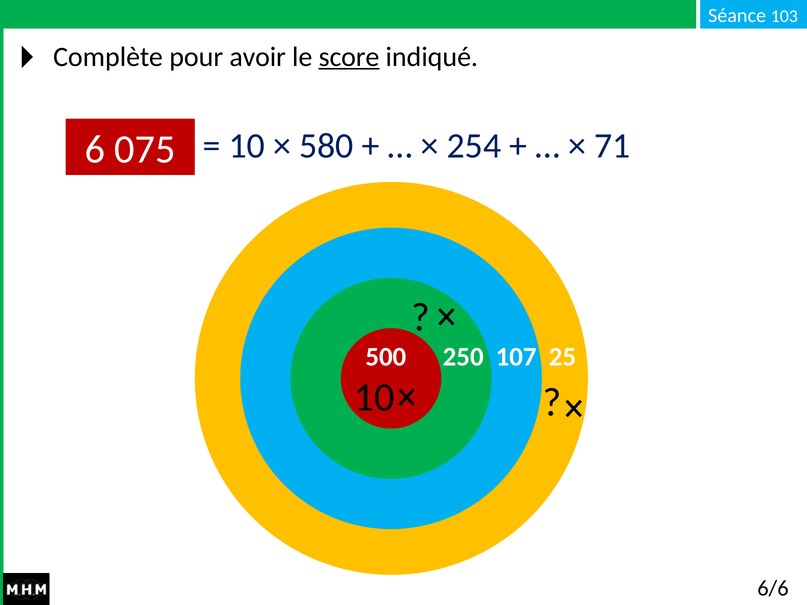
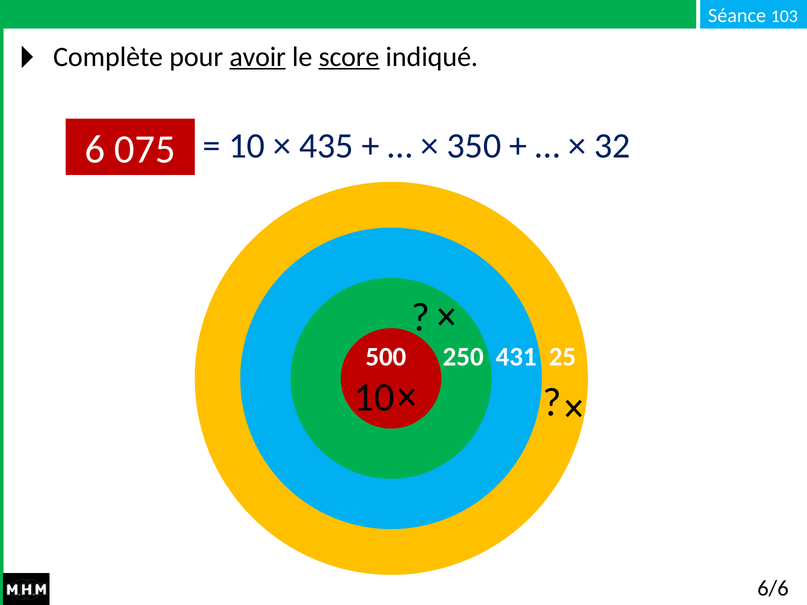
avoir underline: none -> present (258, 57)
580: 580 -> 435 (326, 146)
254: 254 -> 350 (474, 146)
71: 71 -> 32 (612, 146)
107: 107 -> 431 (516, 357)
